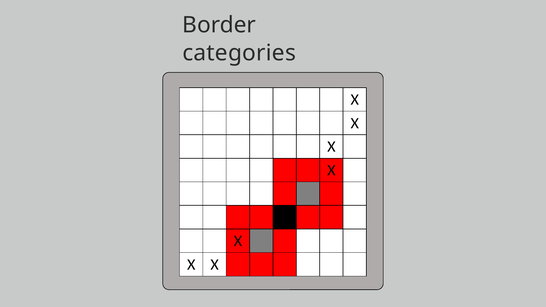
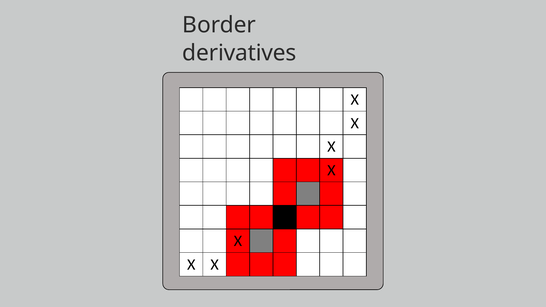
categories: categories -> derivatives (239, 53)
